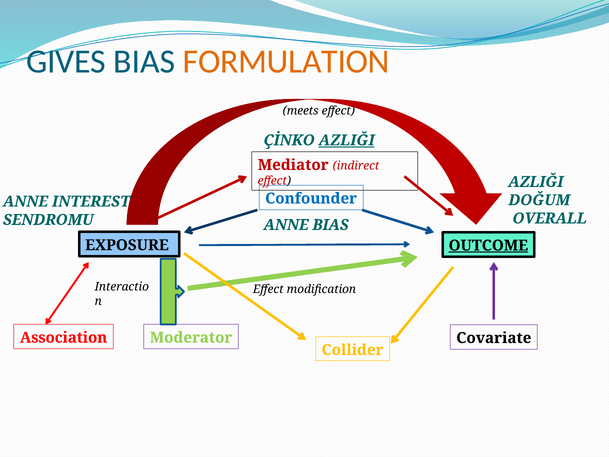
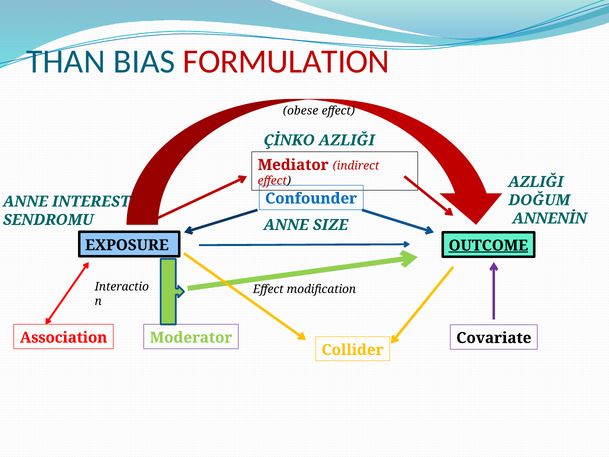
GIVES: GIVES -> THAN (66, 62)
FORMULATION colour: orange -> red (286, 62)
meets: meets -> obese (301, 111)
AZLIĞI underline: present -> none (347, 140)
OVERALL: OVERALL -> ANNENİN (550, 218)
ANNE BIAS: BIAS -> SIZE (330, 225)
